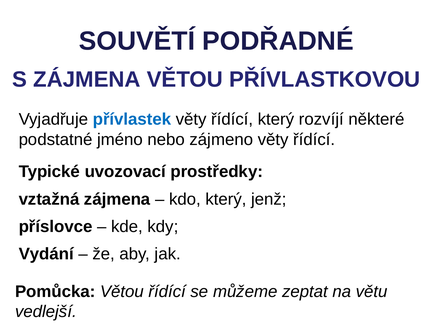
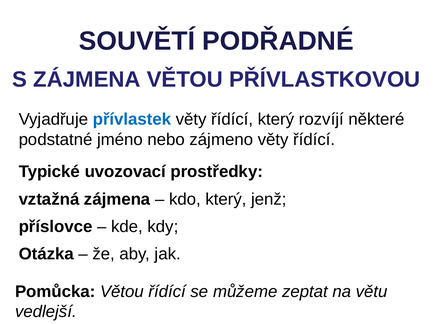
Vydání: Vydání -> Otázka (46, 254)
